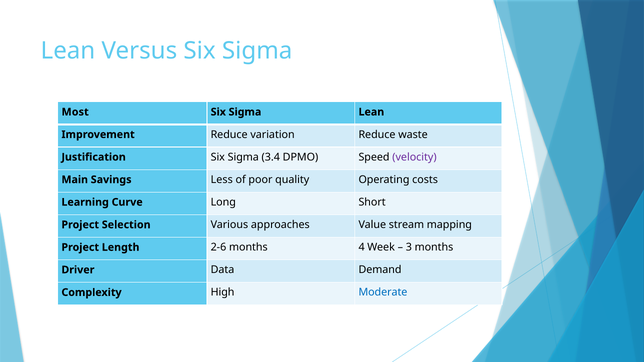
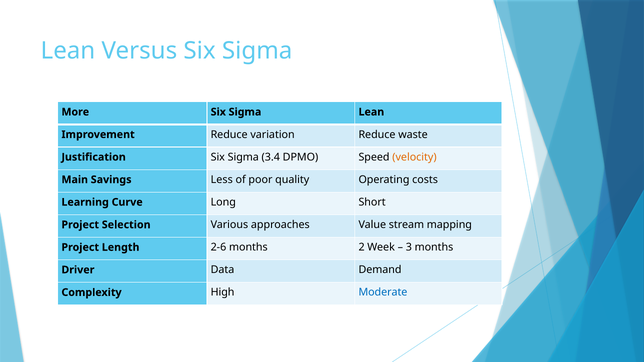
Most: Most -> More (75, 112)
velocity colour: purple -> orange (414, 157)
4: 4 -> 2 (362, 247)
